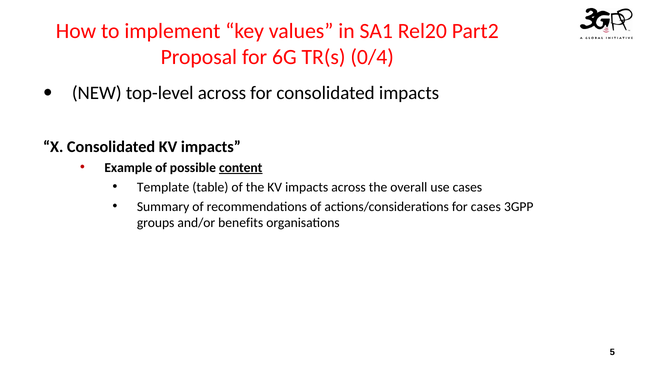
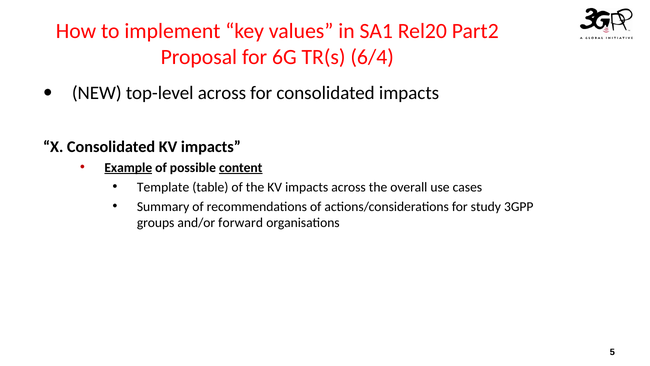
0/4: 0/4 -> 6/4 (372, 57)
Example underline: none -> present (128, 167)
for cases: cases -> study (486, 206)
benefits: benefits -> forward (241, 223)
